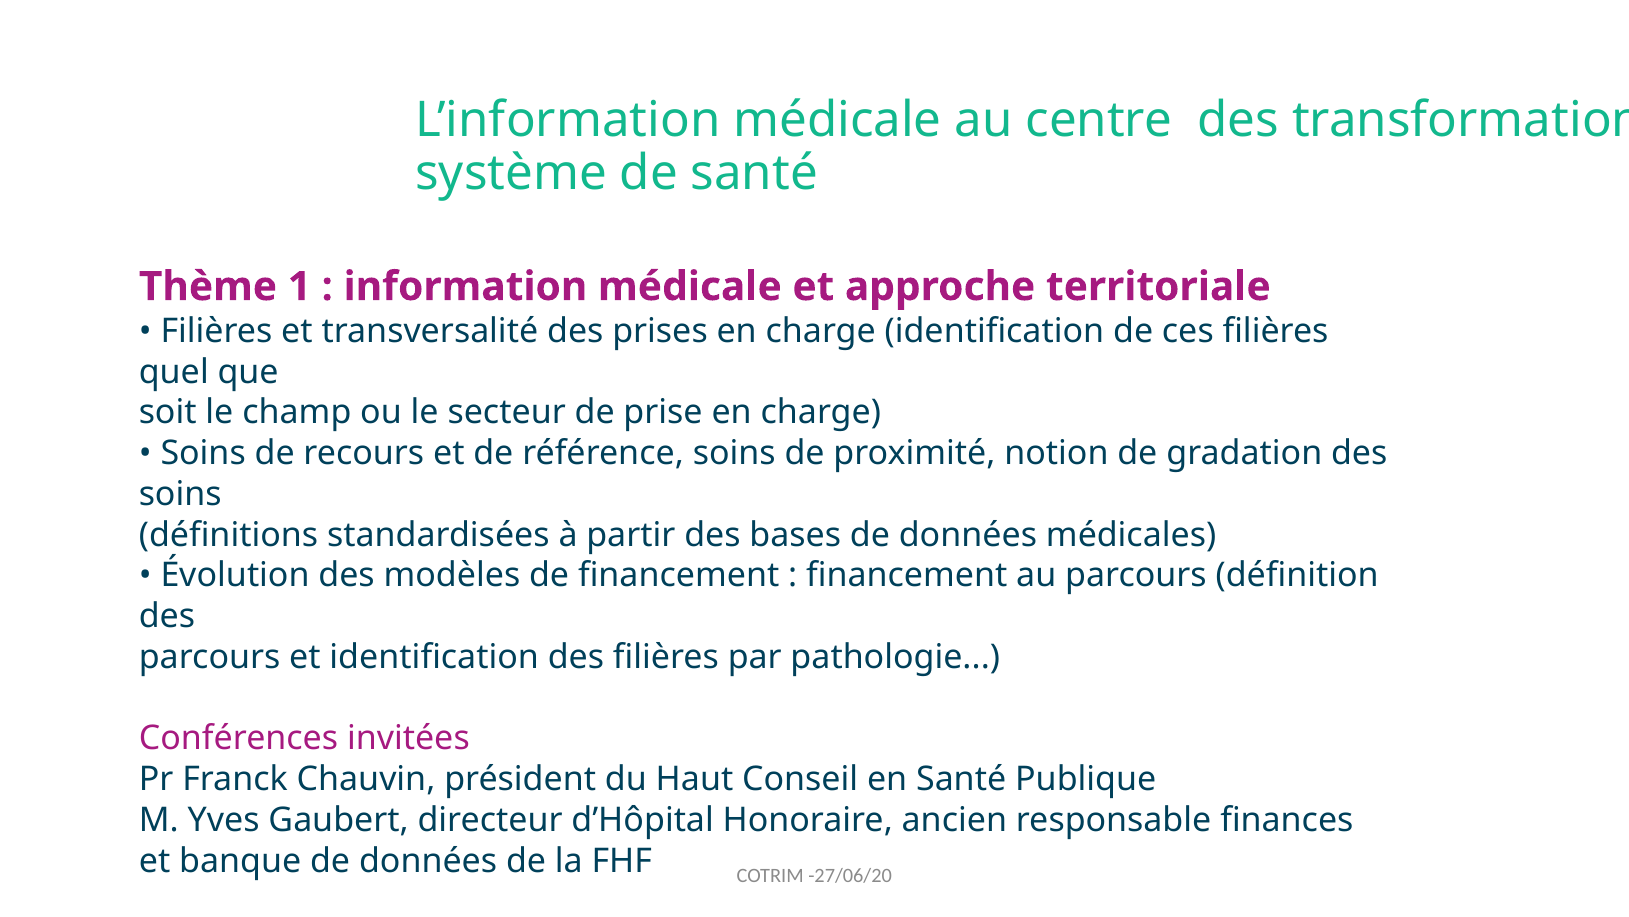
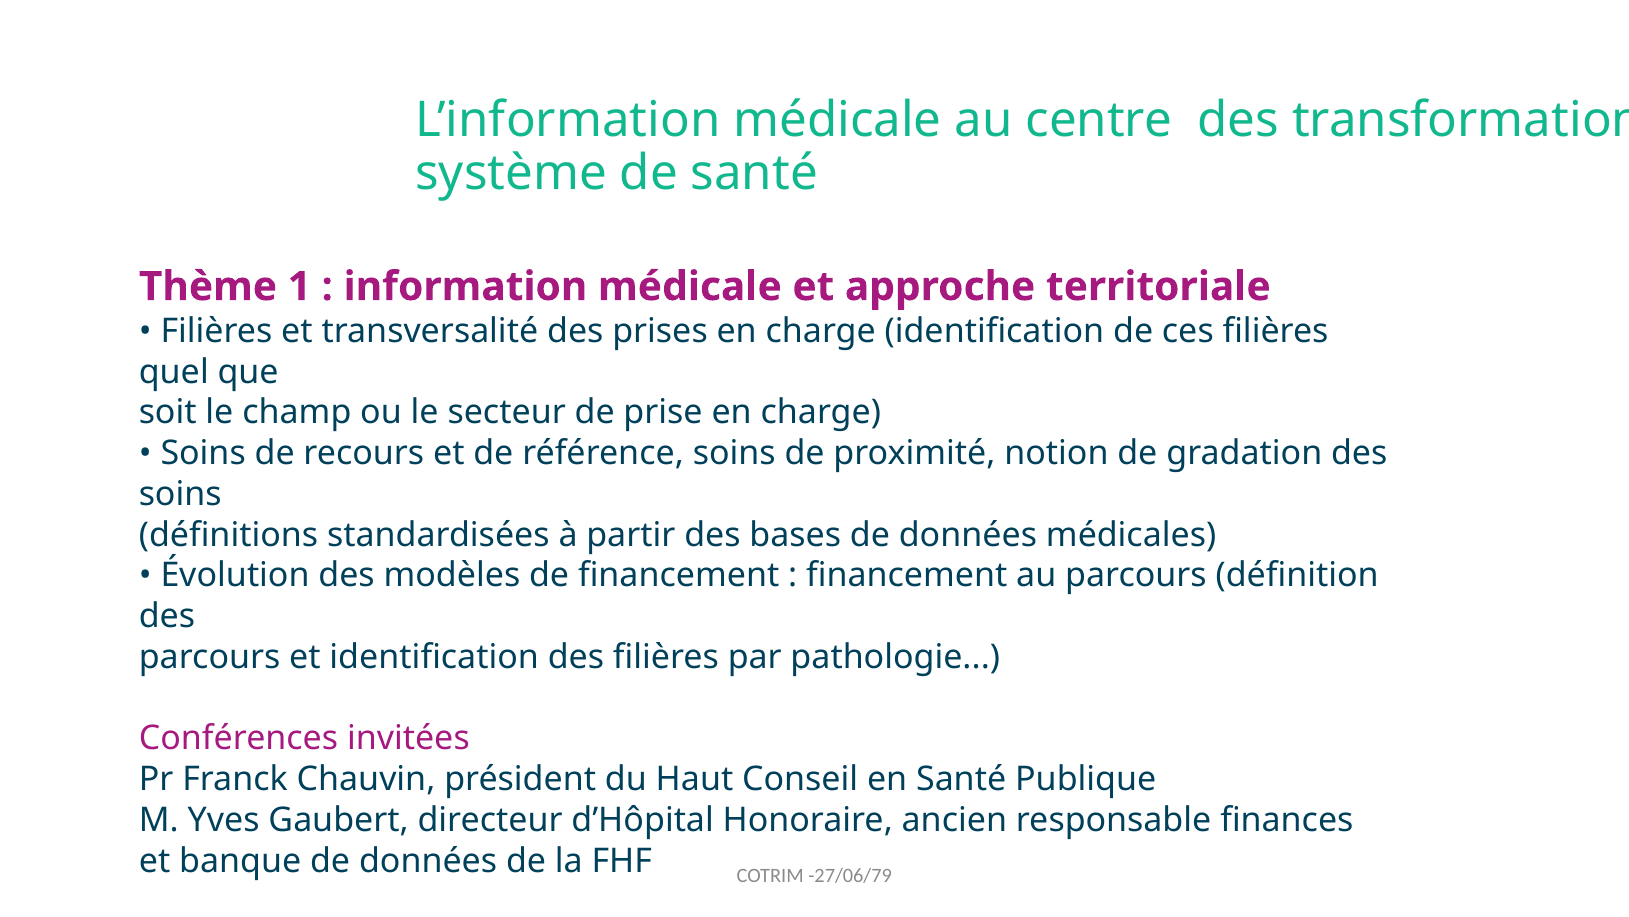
-27/06/20: -27/06/20 -> -27/06/79 (850, 875)
